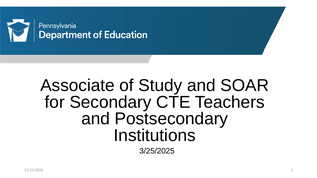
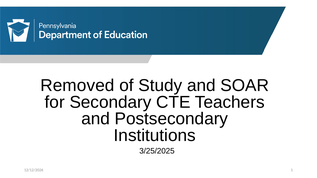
Associate: Associate -> Removed (77, 86)
